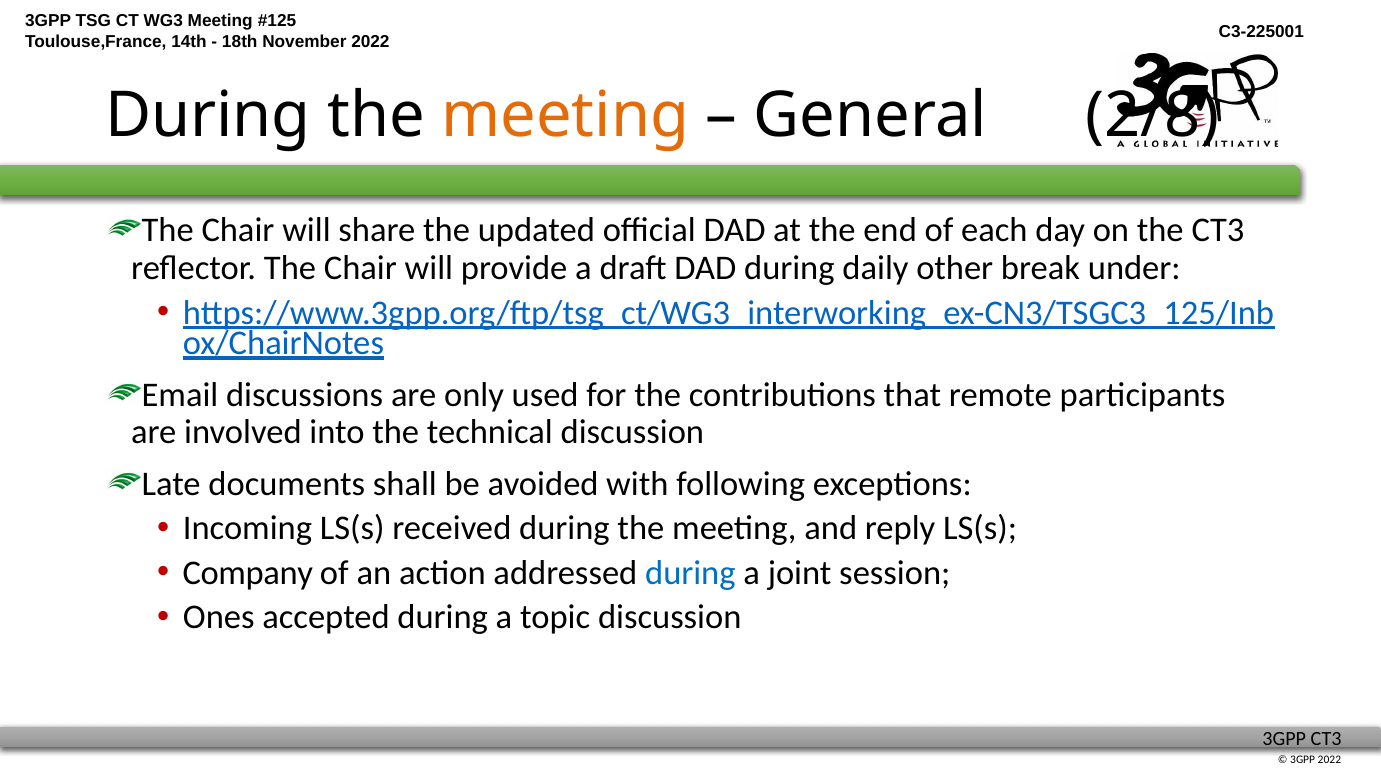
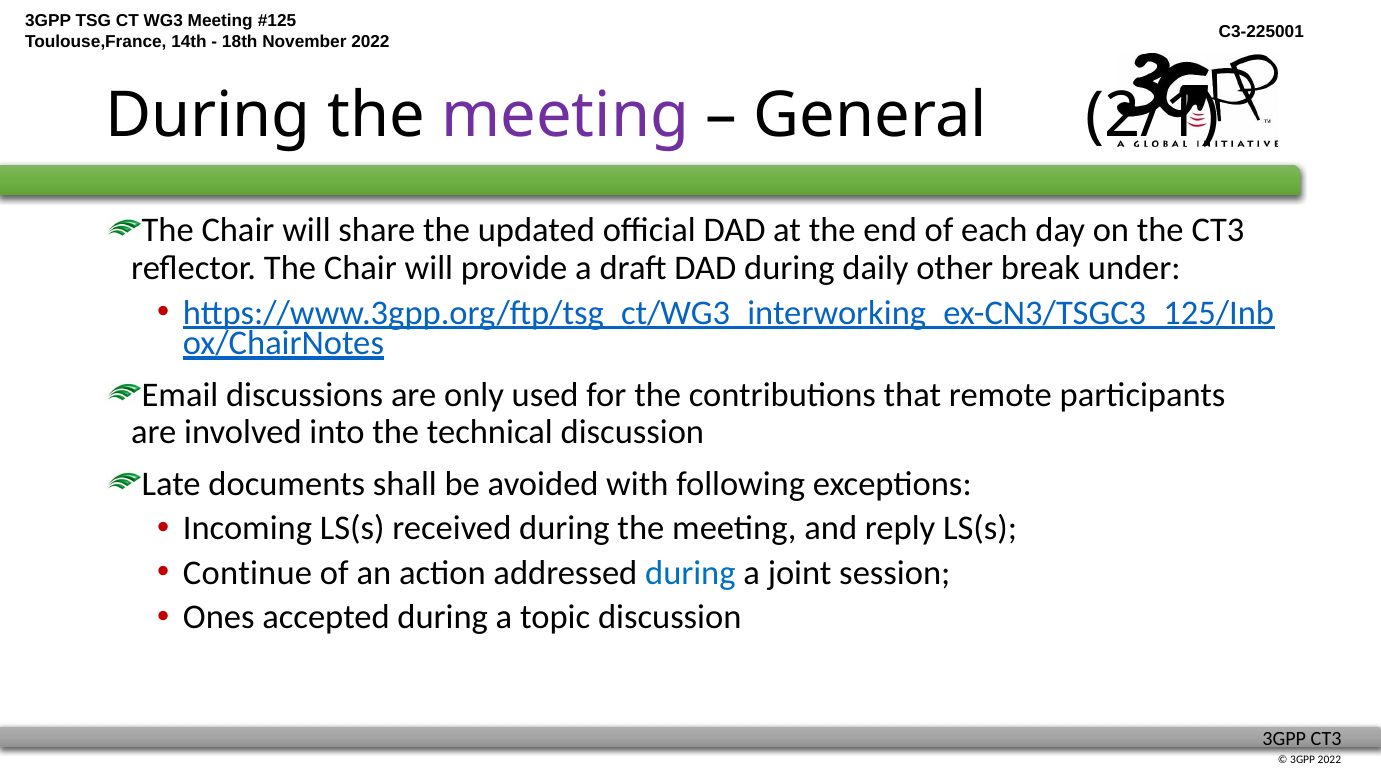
meeting colour: orange -> purple (565, 116)
2/8: 2/8 -> 2/1 (1153, 116)
Company: Company -> Continue (248, 573)
